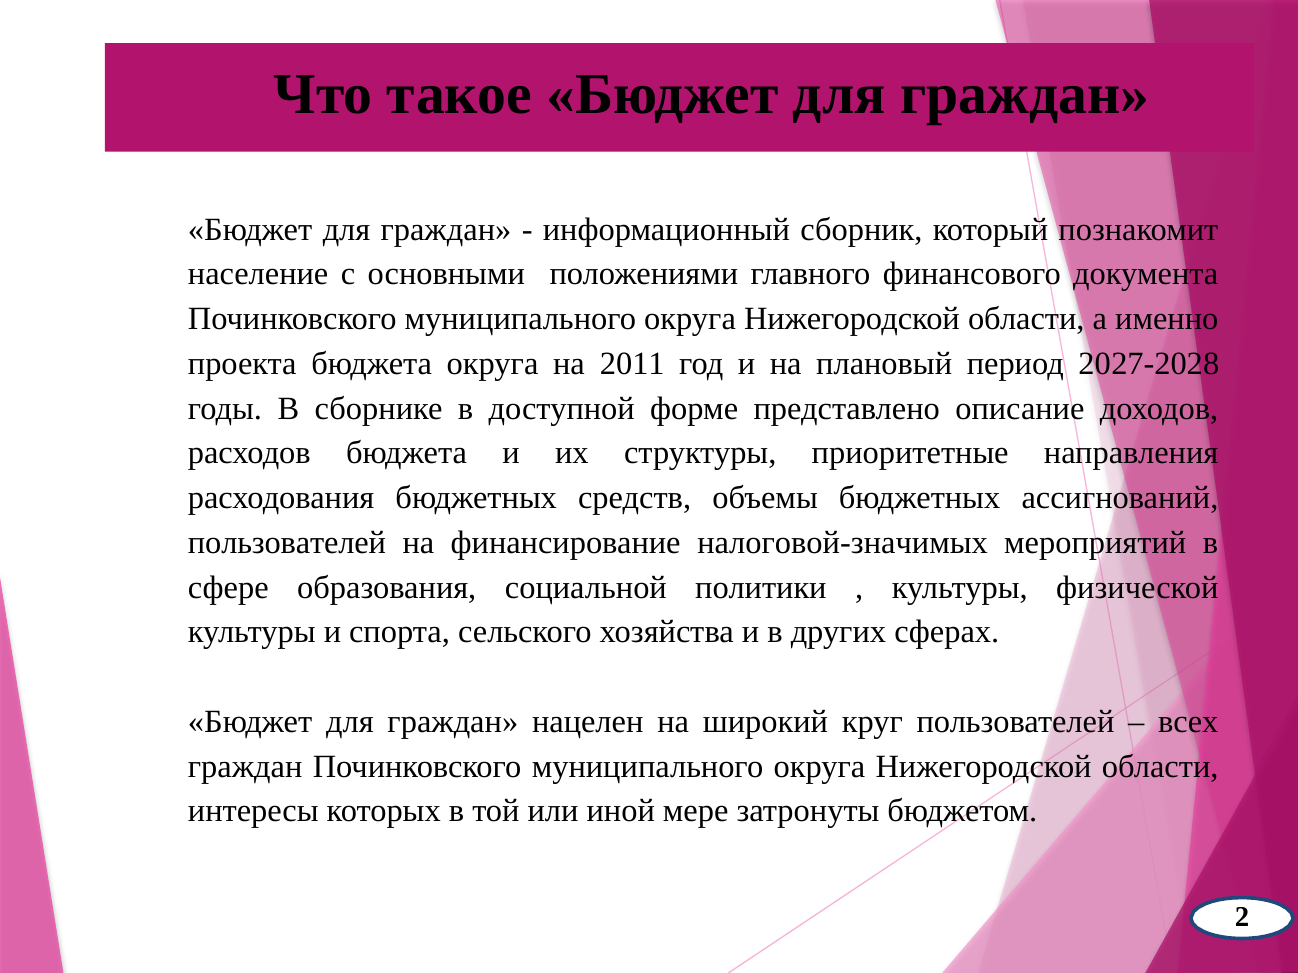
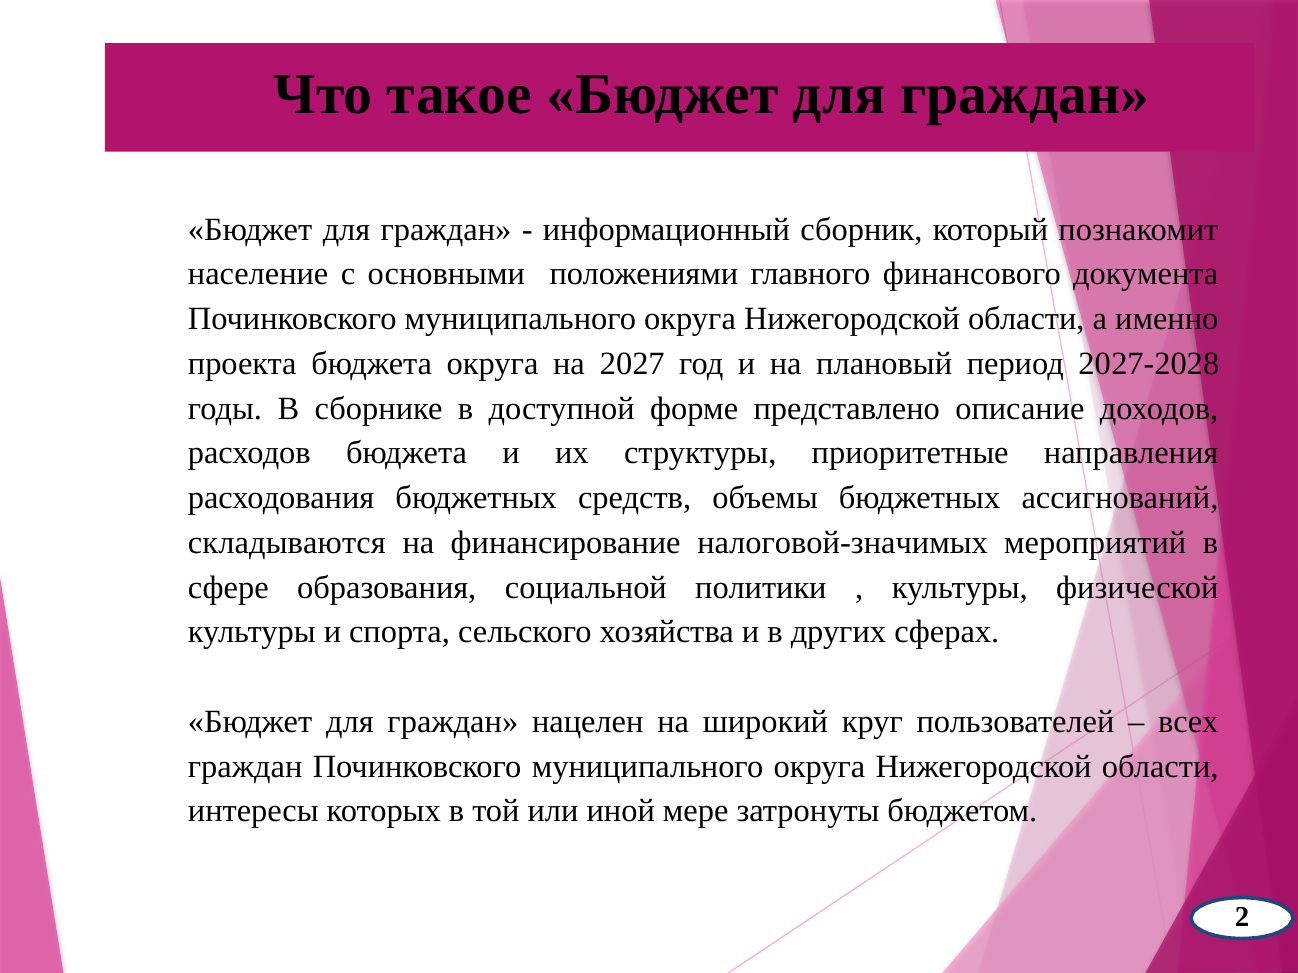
2011: 2011 -> 2027 (632, 364)
пользователей: пользователей -> складываются (287, 543)
